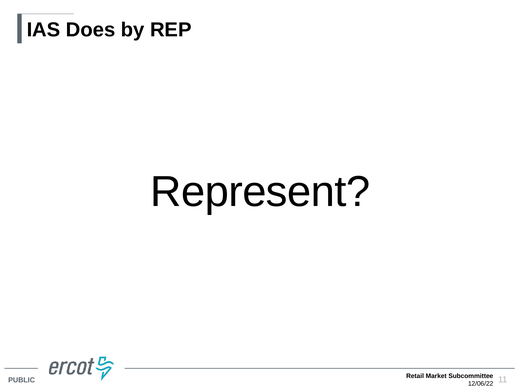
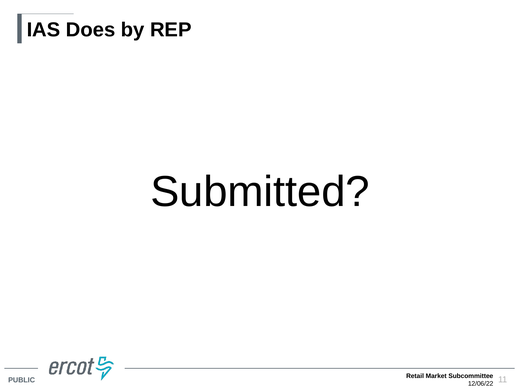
Represent: Represent -> Submitted (260, 192)
